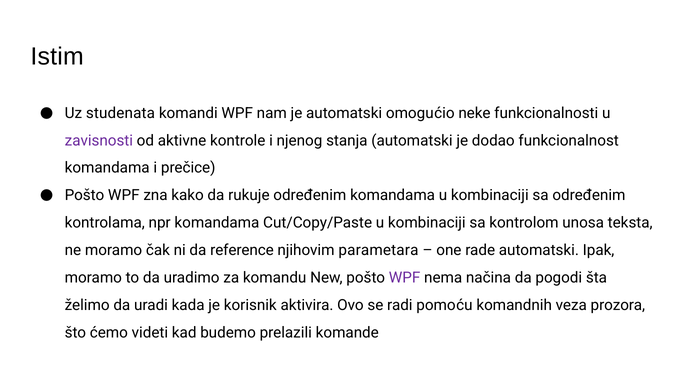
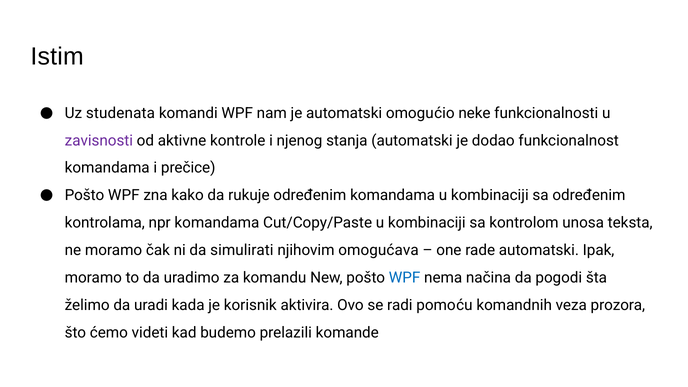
reference: reference -> simulirati (242, 250)
parametara: parametara -> omogućava (379, 250)
WPF colour: purple -> blue (405, 278)
